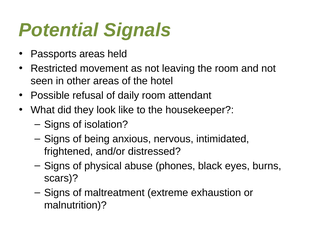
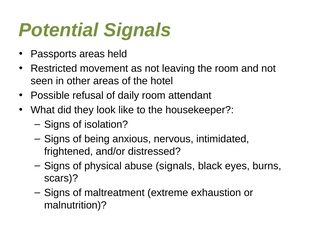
abuse phones: phones -> signals (175, 166)
